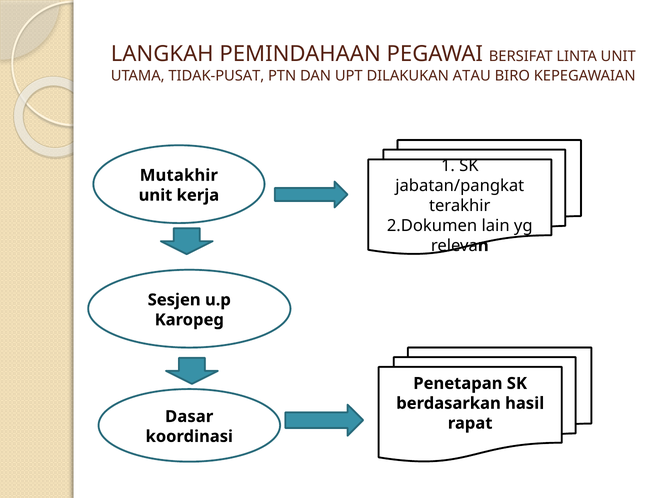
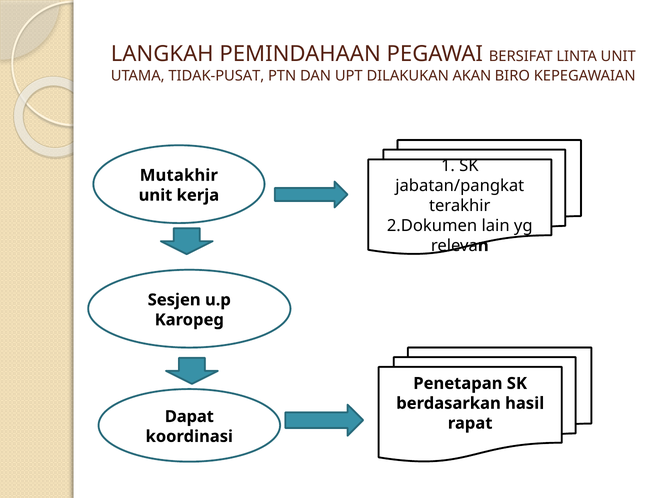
ATAU: ATAU -> AKAN (472, 76)
Dasar: Dasar -> Dapat (189, 417)
